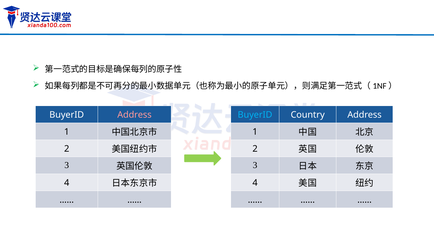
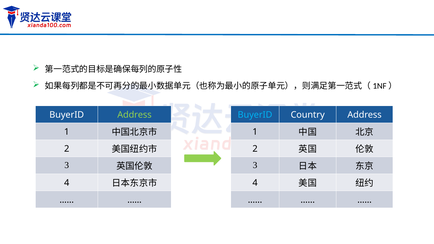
Address colour: pink -> light green (135, 115)
